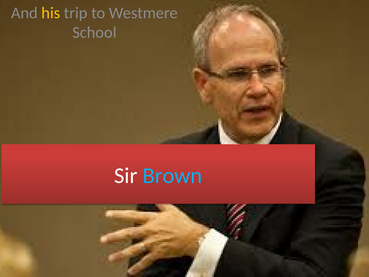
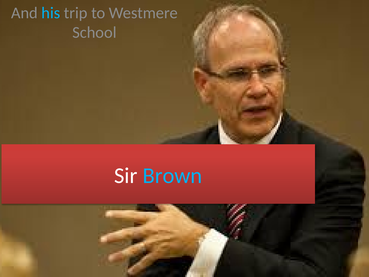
his colour: yellow -> light blue (51, 13)
